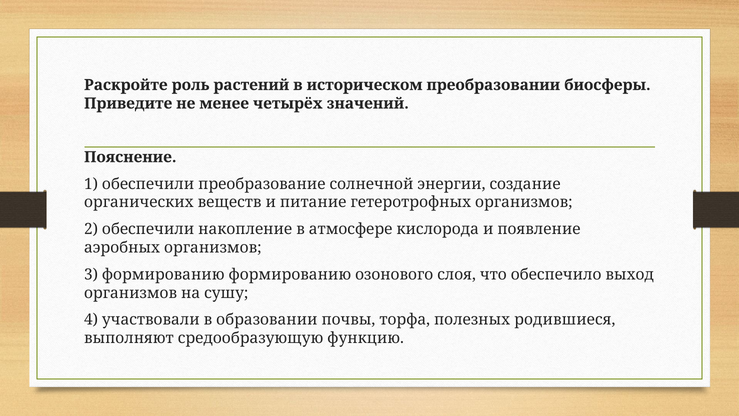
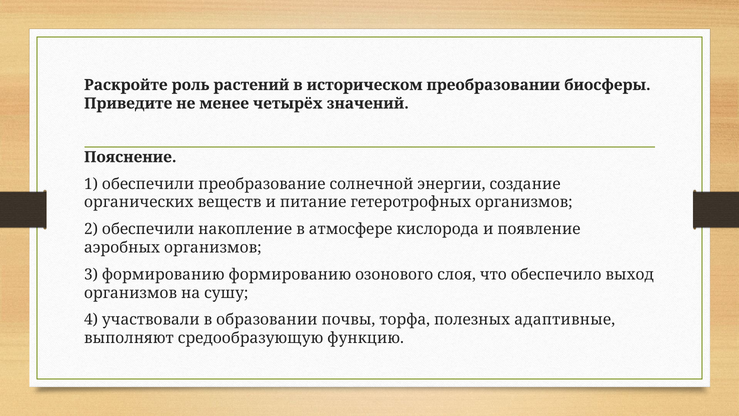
родившиеся: родившиеся -> адаптивные (565, 320)
